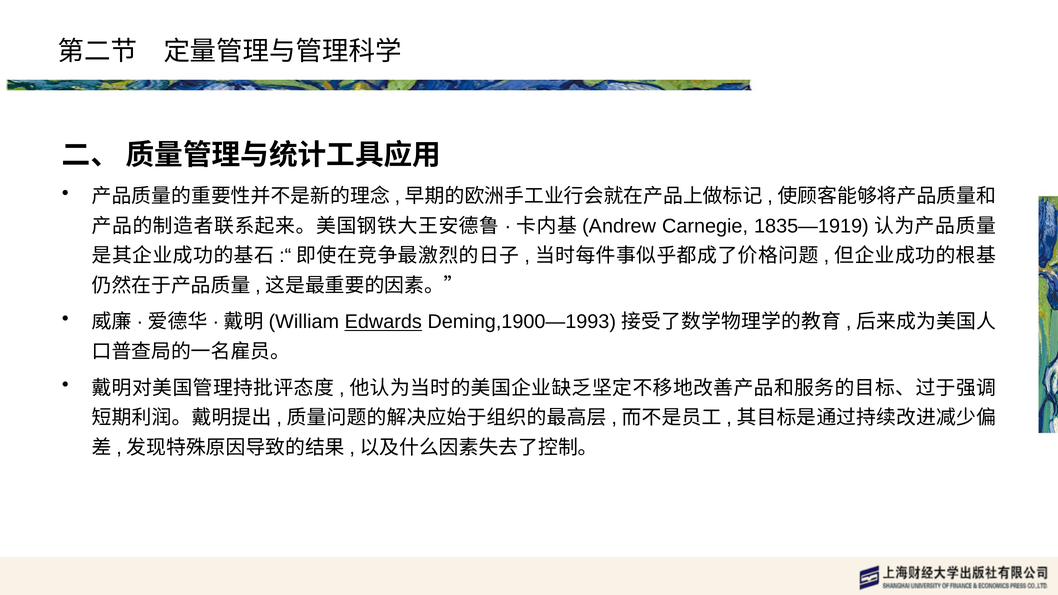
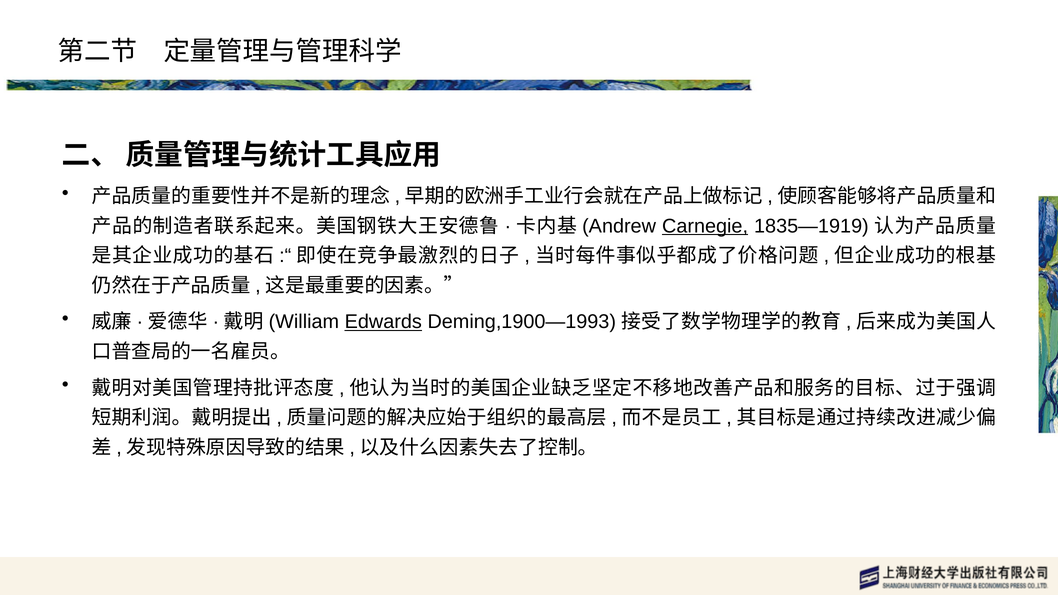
Carnegie underline: none -> present (705, 226)
